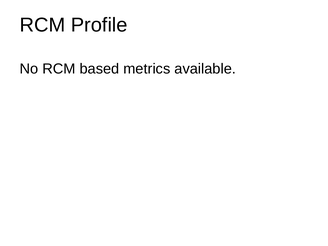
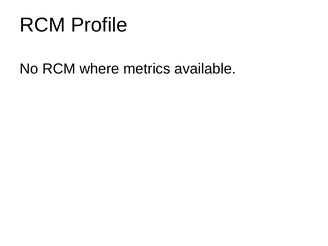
based: based -> where (99, 69)
